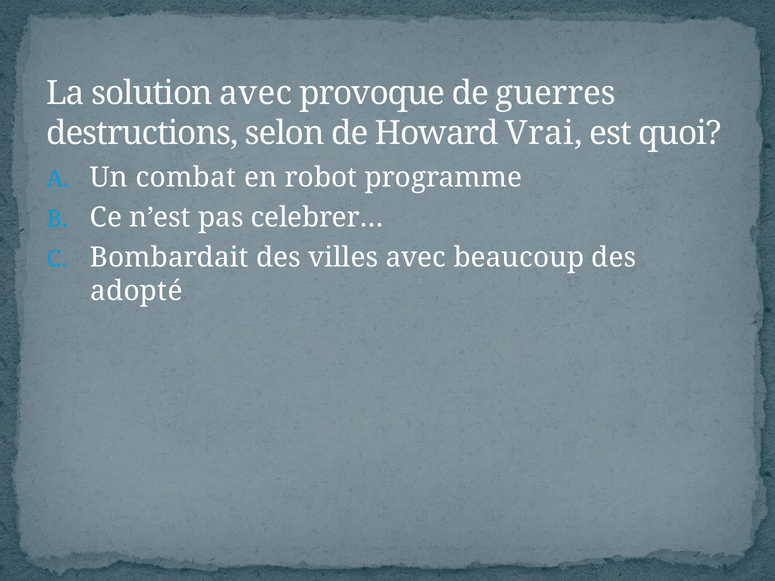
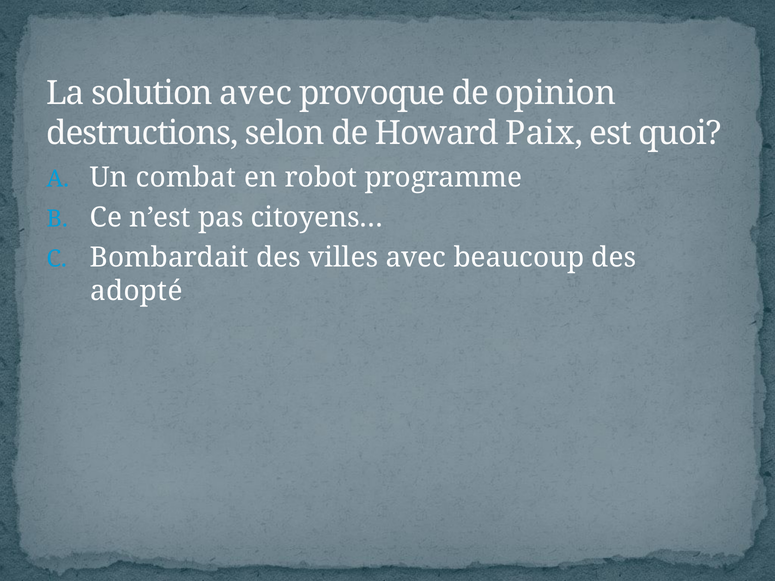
guerres: guerres -> opinion (556, 93)
Vrai: Vrai -> Paix (544, 133)
celebrer…: celebrer… -> citoyens… (317, 218)
